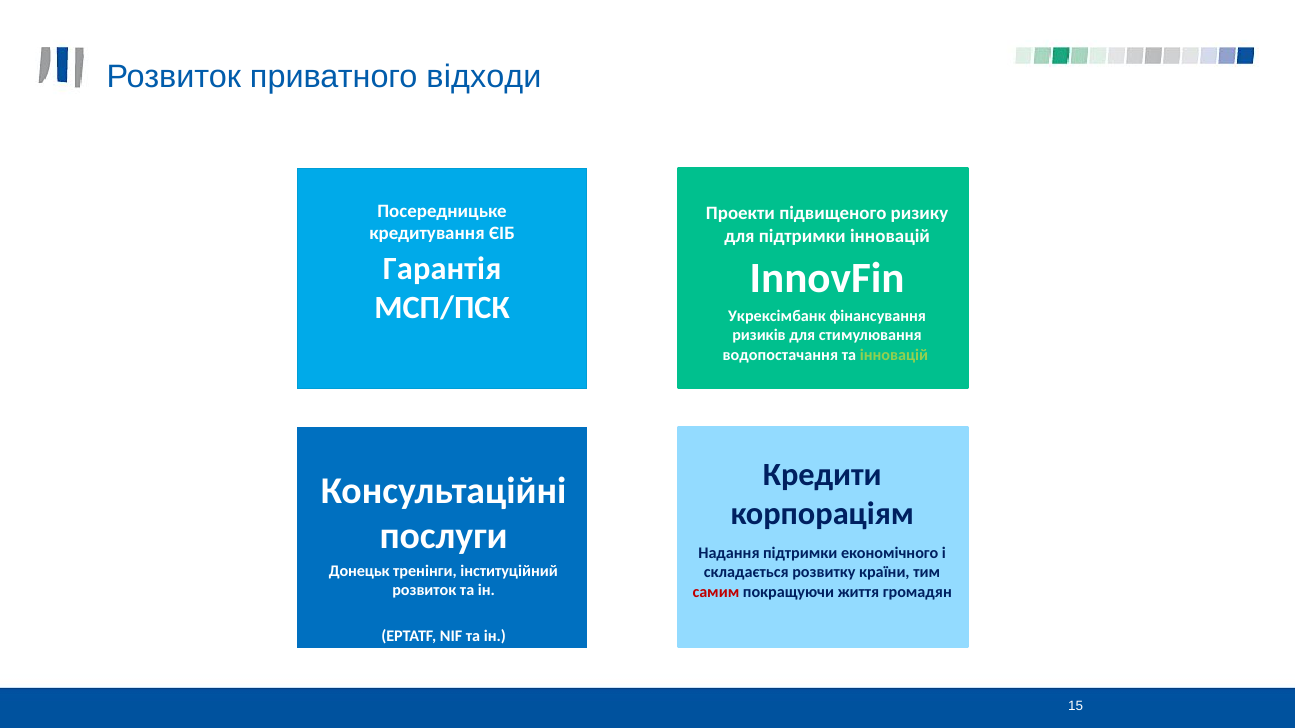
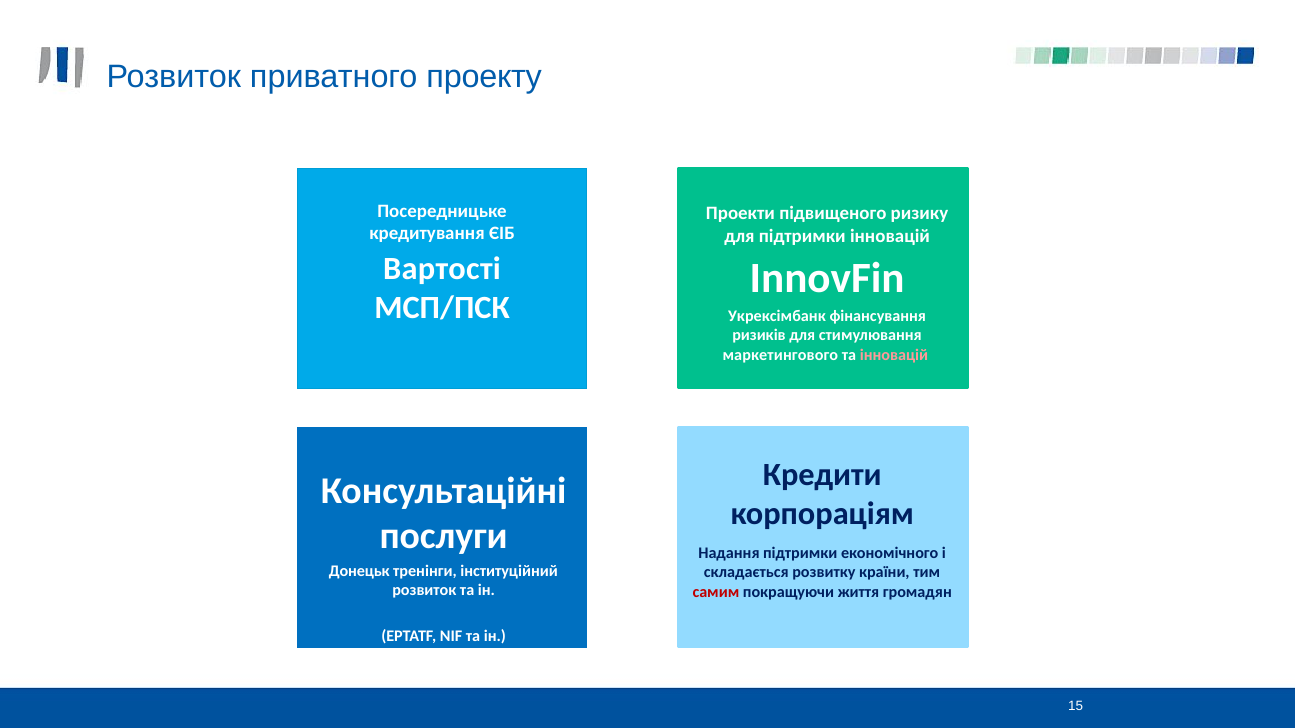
відходи: відходи -> проекту (484, 77)
Гарантія: Гарантія -> Вартості (442, 269)
водопостачання: водопостачання -> маркетингового (780, 355)
інновацій colour: light green -> pink (894, 355)
